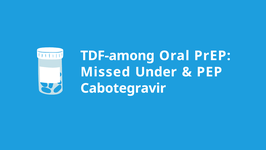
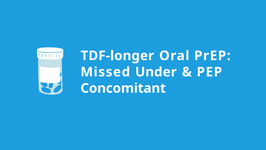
TDF-among: TDF-among -> TDF-longer (117, 56)
Cabotegravir: Cabotegravir -> Concomitant (123, 88)
